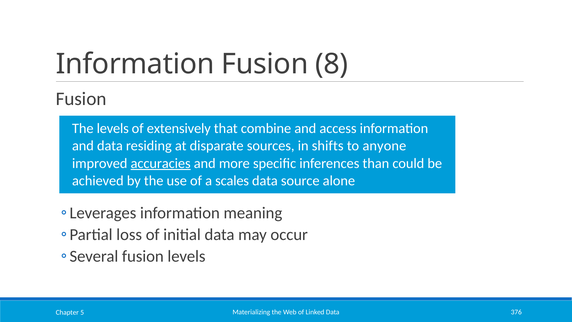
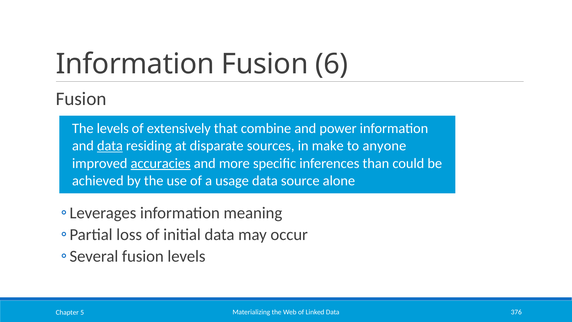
8: 8 -> 6 (332, 64)
access: access -> power (338, 128)
data underline: none -> present (110, 146)
shifts: shifts -> make (328, 146)
scales: scales -> usage (232, 181)
